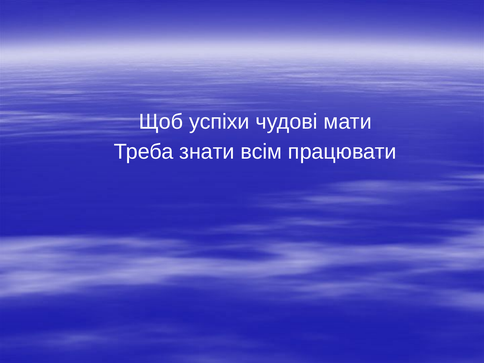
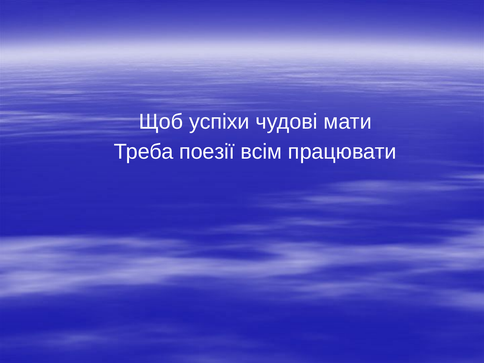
знати: знати -> поезії (207, 152)
